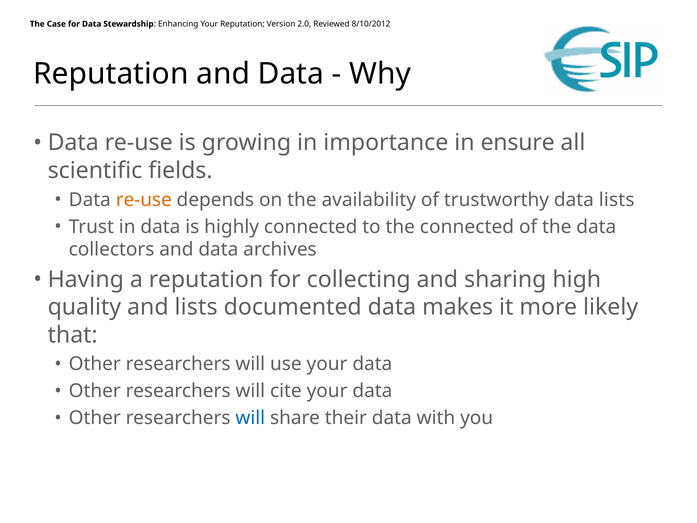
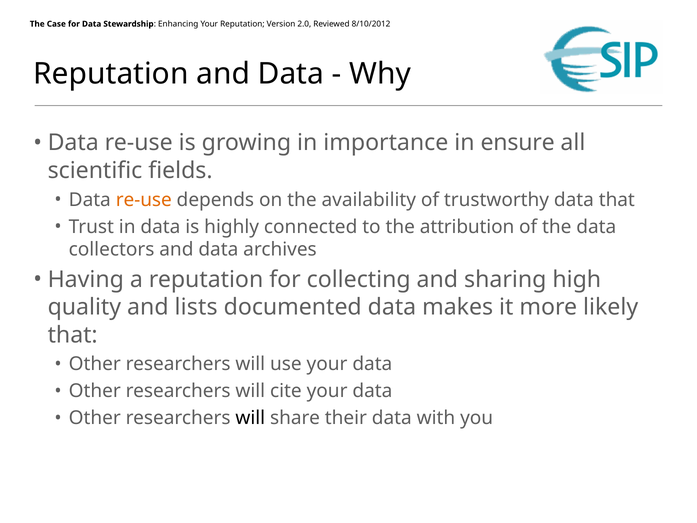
data lists: lists -> that (617, 200)
the connected: connected -> attribution (467, 227)
will colour: blue -> black (250, 418)
